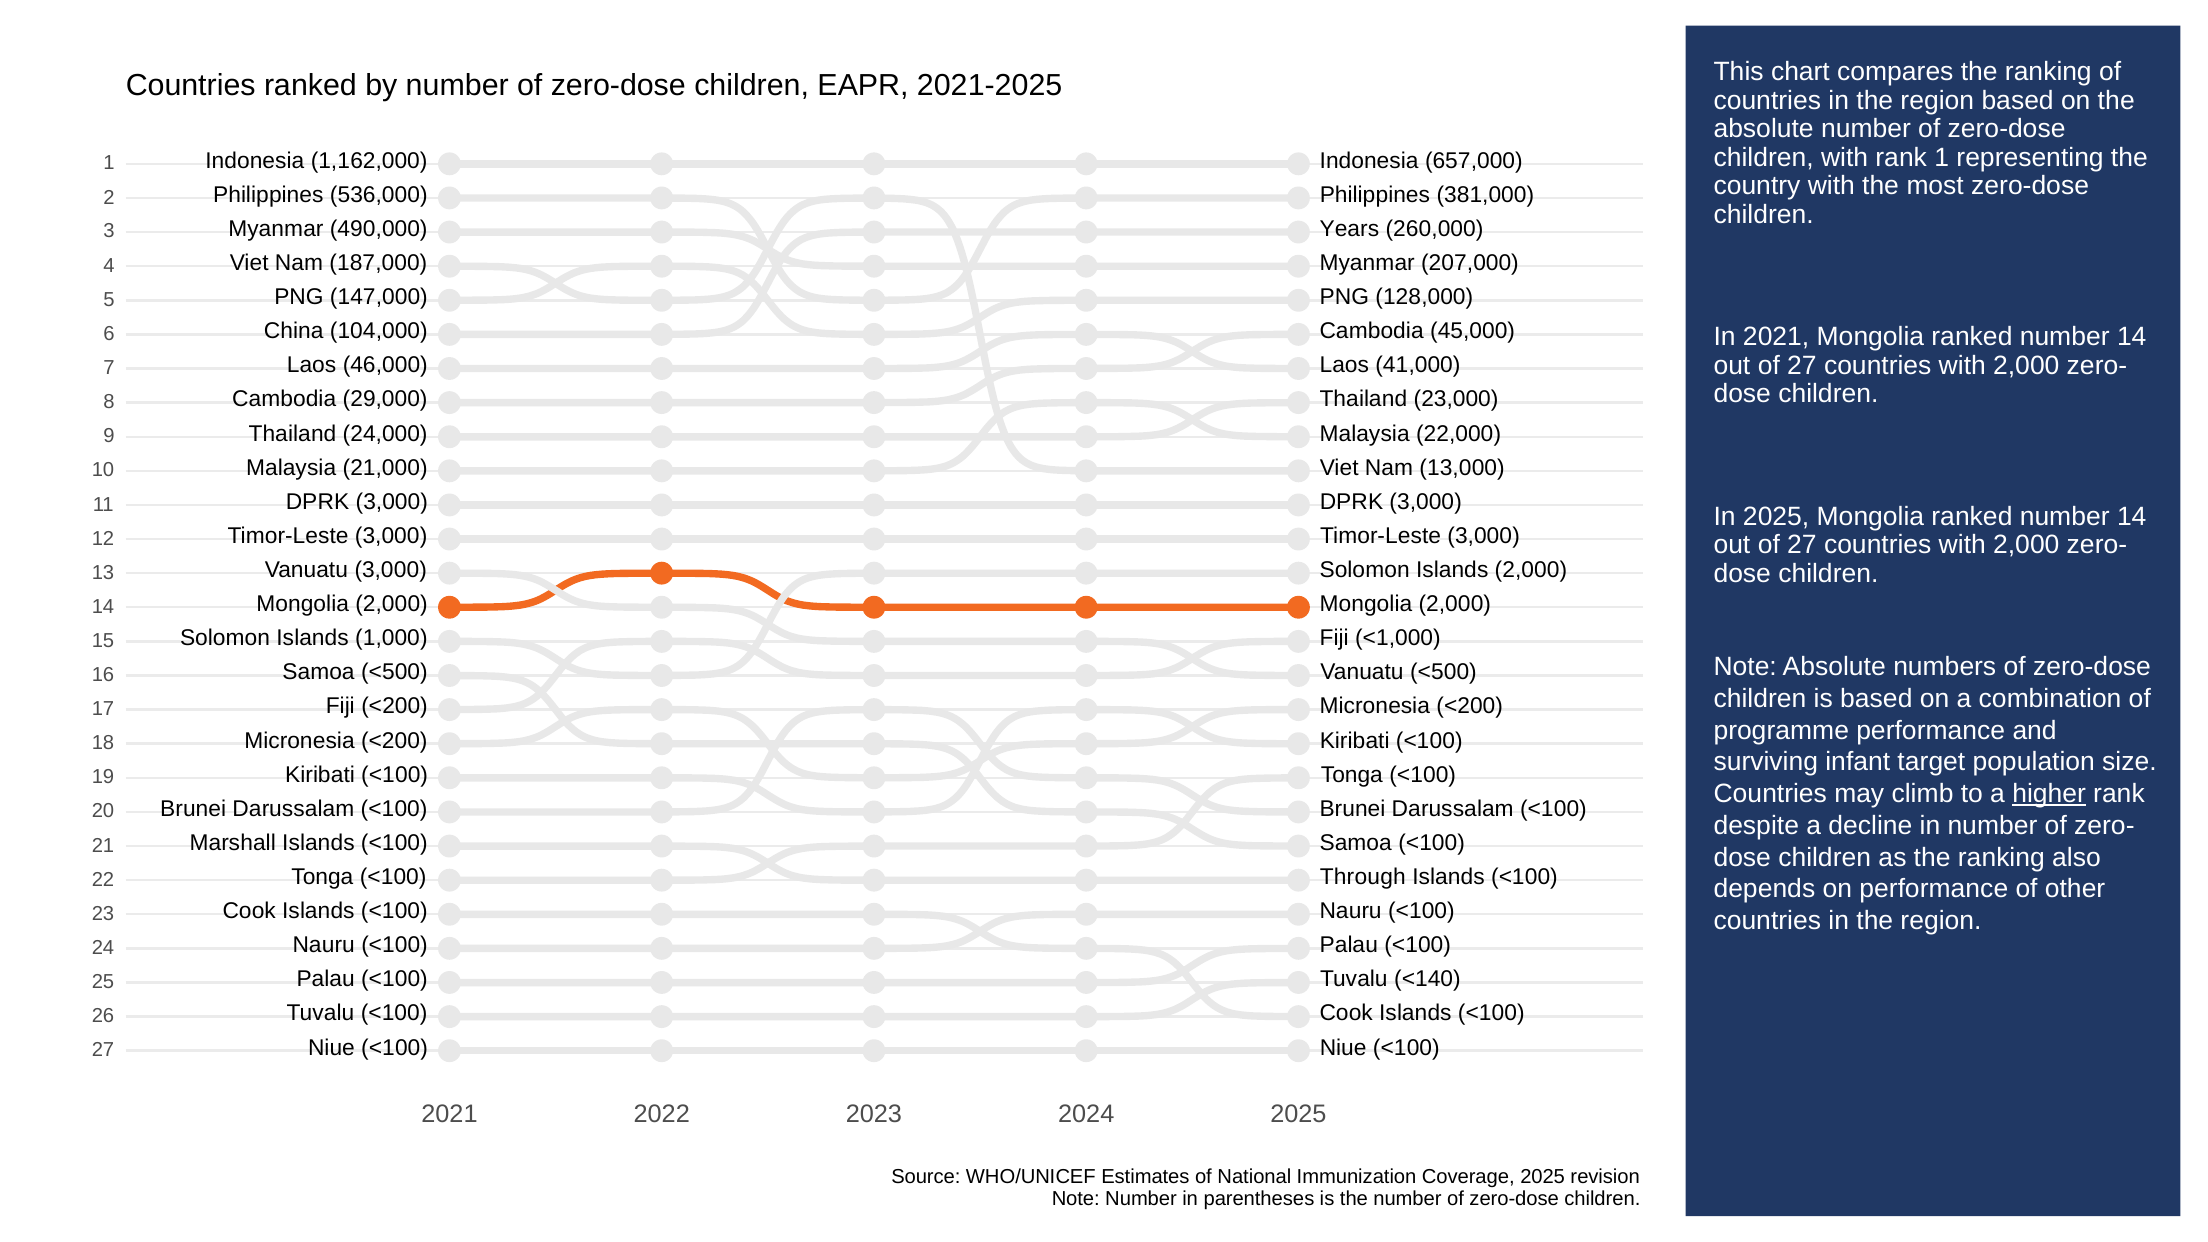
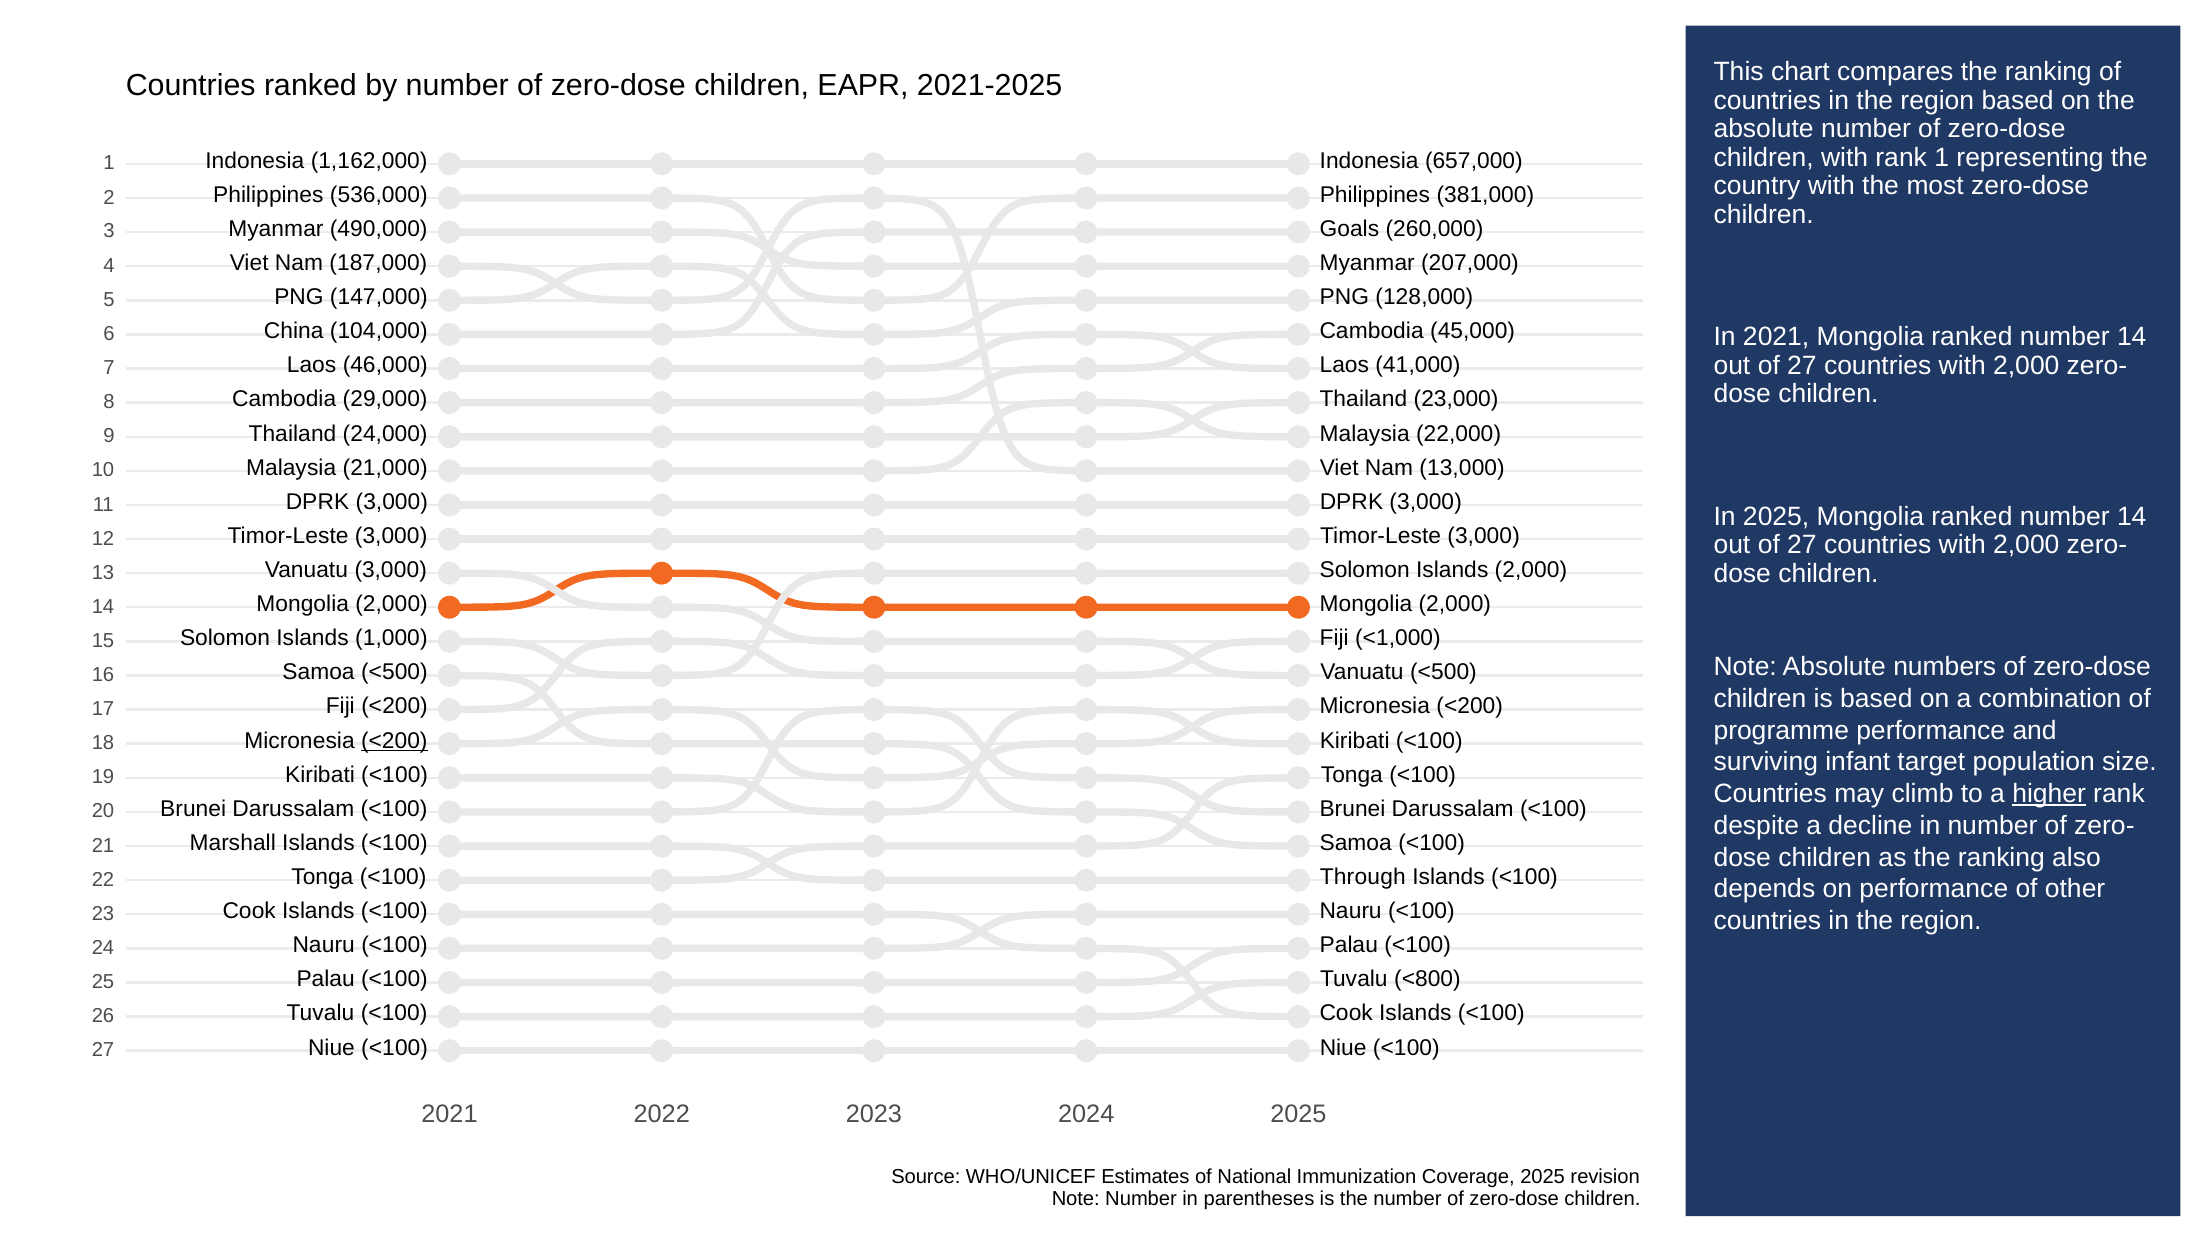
Years: Years -> Goals (1349, 229)
<200 underline: none -> present (394, 740)
<140: <140 -> <800 (1427, 979)
